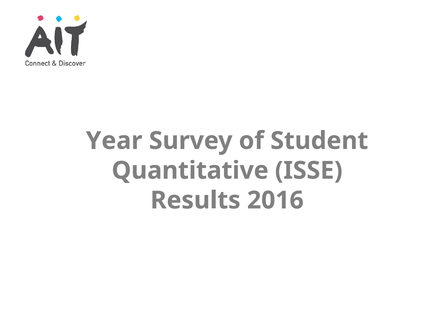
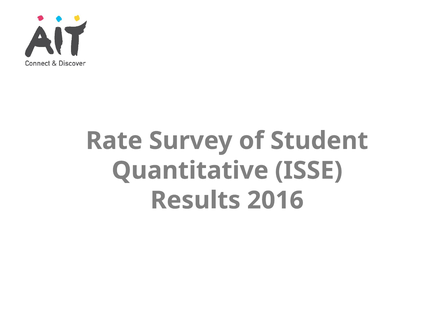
Year: Year -> Rate (114, 141)
